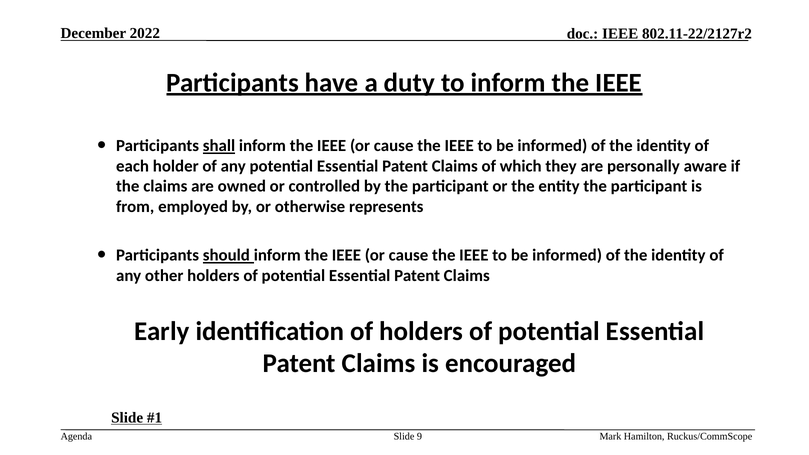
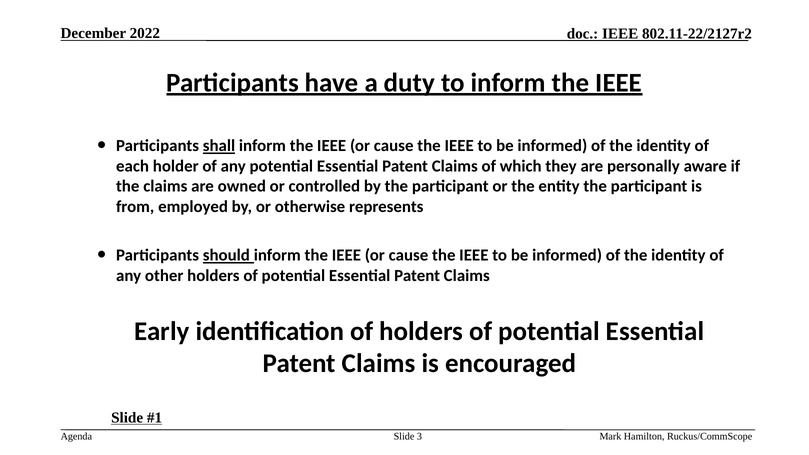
9: 9 -> 3 (419, 436)
